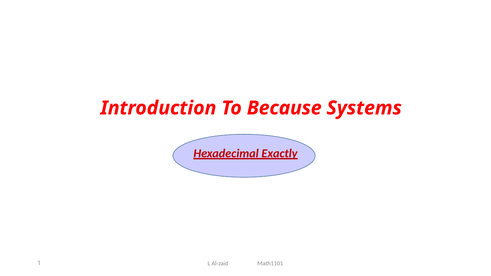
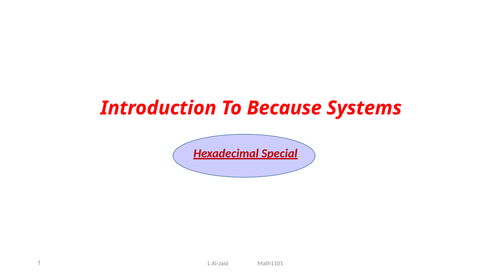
Exactly: Exactly -> Special (279, 153)
